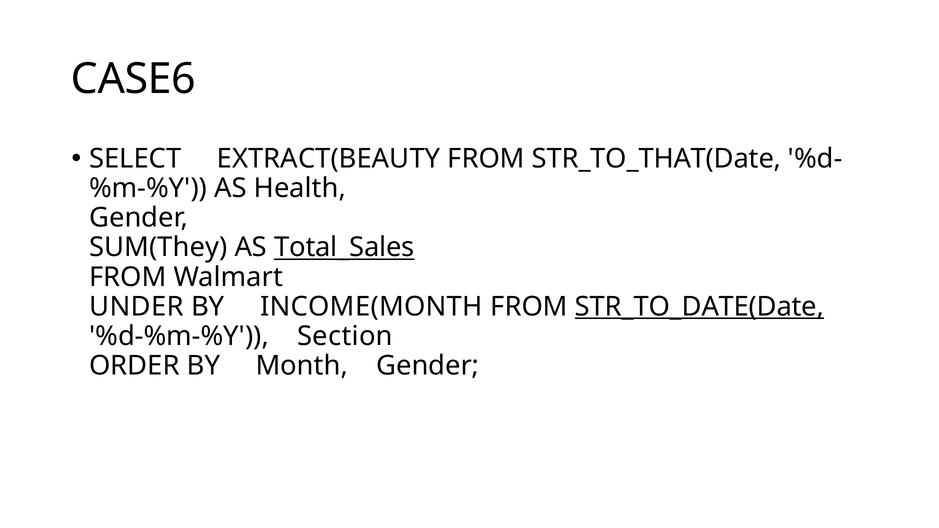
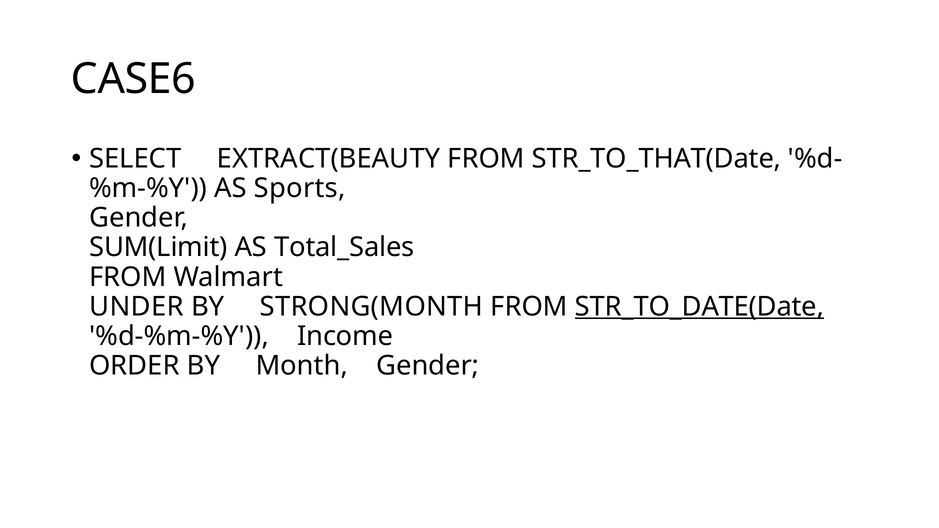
Health: Health -> Sports (300, 188)
SUM(They: SUM(They -> SUM(Limit (158, 248)
Total_Sales underline: present -> none (344, 248)
INCOME(MONTH: INCOME(MONTH -> STRONG(MONTH (371, 307)
Section: Section -> Income (345, 336)
